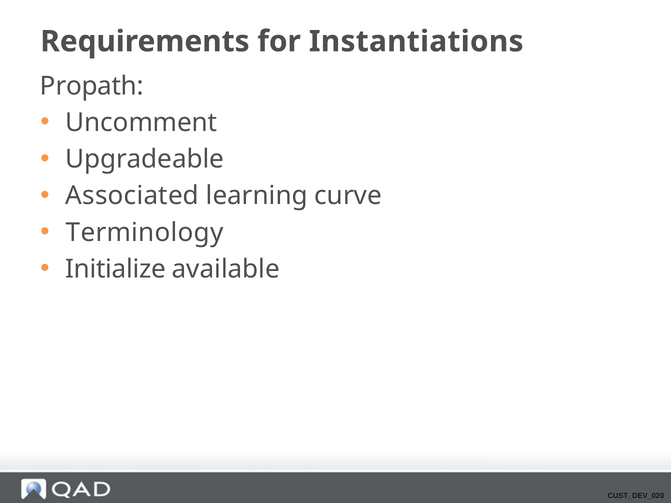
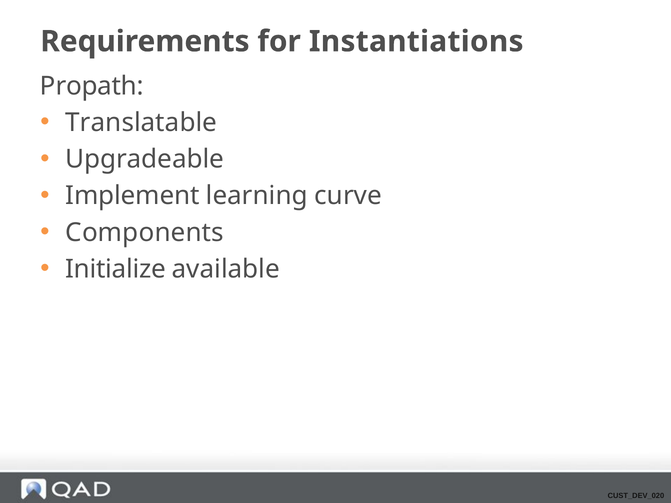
Uncomment: Uncomment -> Translatable (141, 123)
Associated: Associated -> Implement (132, 196)
Terminology: Terminology -> Components (145, 233)
